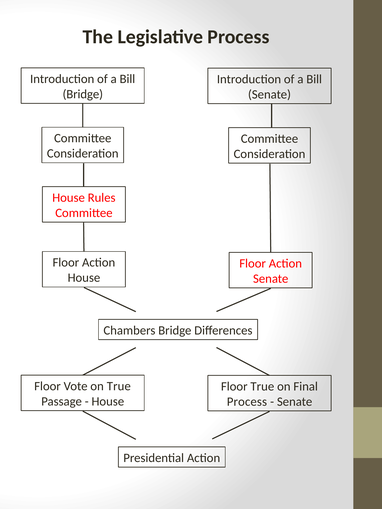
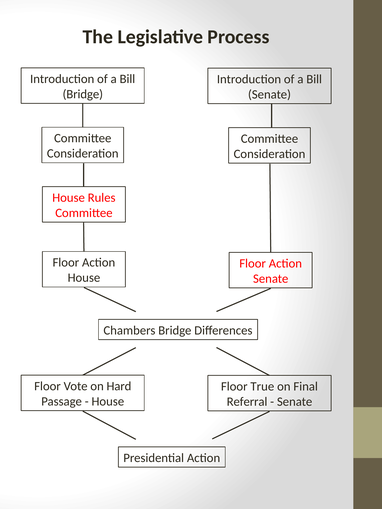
on True: True -> Hard (119, 386)
Process: Process -> Referral (247, 402)
